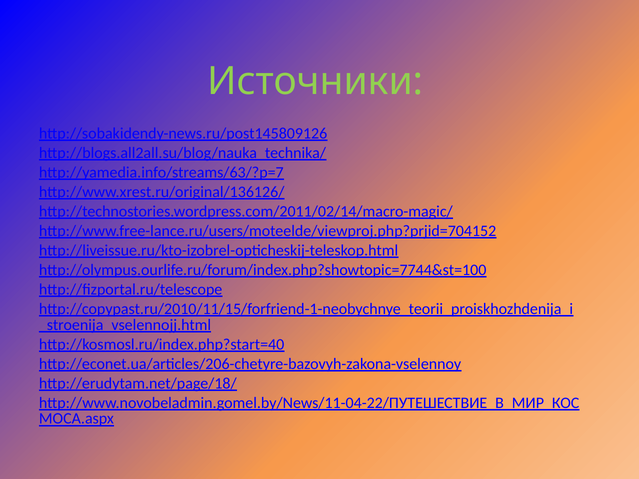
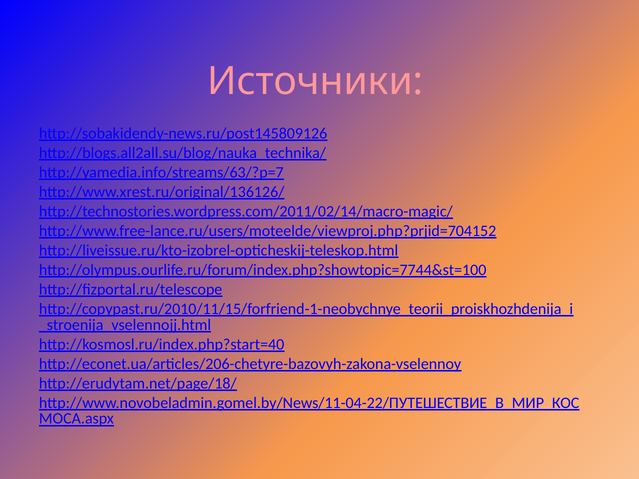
Источники colour: light green -> pink (315, 82)
